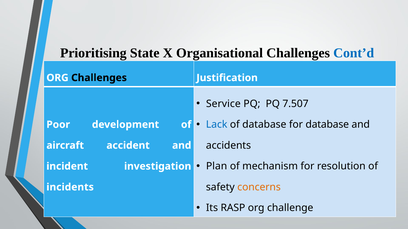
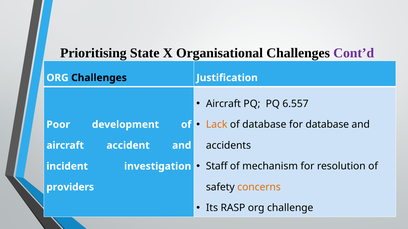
Cont’d colour: blue -> purple (354, 53)
Service: Service -> Aircraft (223, 104)
7.507: 7.507 -> 6.557 (296, 104)
Lack colour: blue -> orange (217, 125)
Plan: Plan -> Staff (217, 167)
incidents: incidents -> providers (70, 187)
